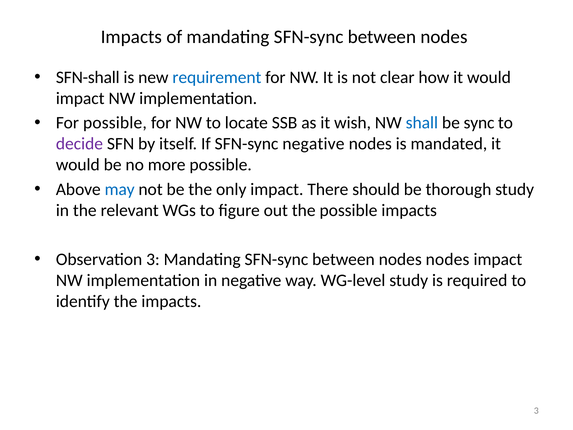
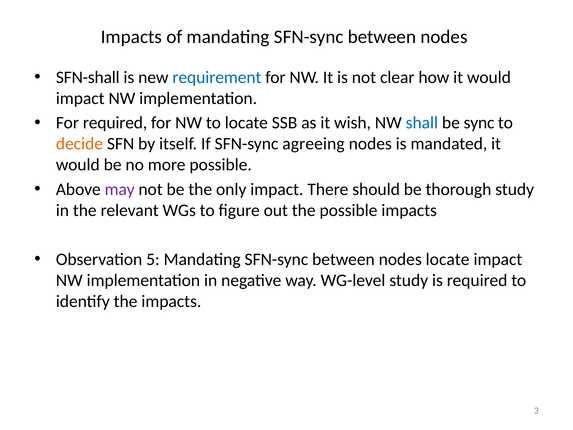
For possible: possible -> required (115, 123)
decide colour: purple -> orange (79, 144)
SFN-sync negative: negative -> agreeing (313, 144)
may colour: blue -> purple (120, 189)
Observation 3: 3 -> 5 (153, 259)
nodes nodes: nodes -> locate (448, 259)
